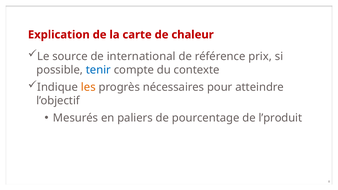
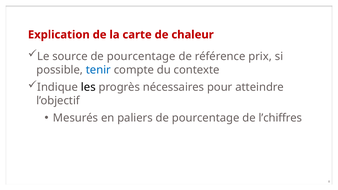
international: international -> pourcentage (141, 56)
les colour: orange -> black (88, 87)
l’produit: l’produit -> l’chiffres (280, 118)
